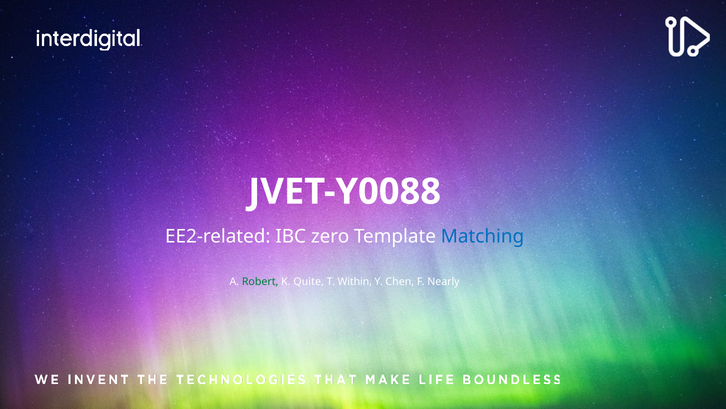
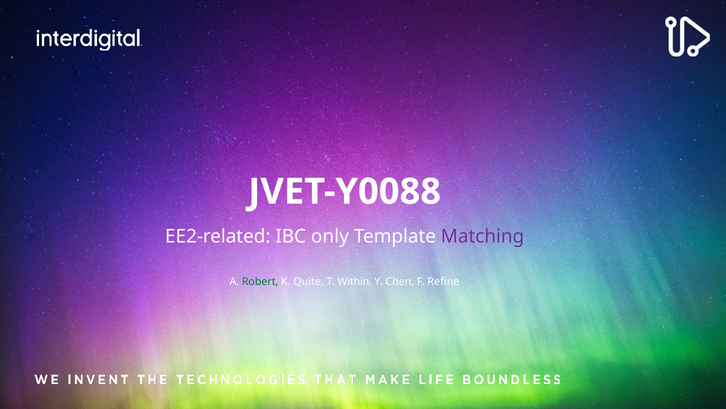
zero: zero -> only (330, 236)
Matching colour: blue -> purple (483, 236)
Nearly: Nearly -> Refine (443, 281)
